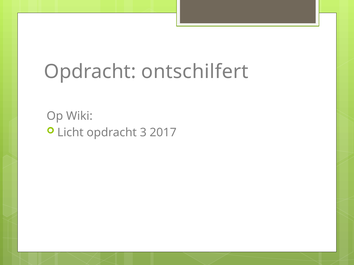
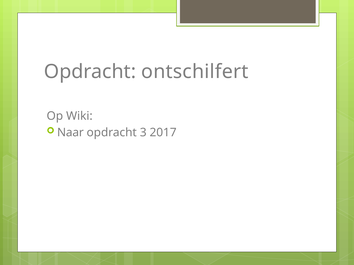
Licht: Licht -> Naar (70, 133)
